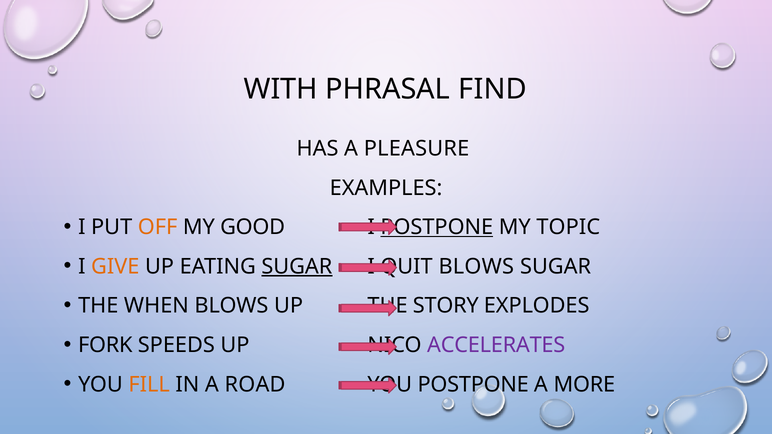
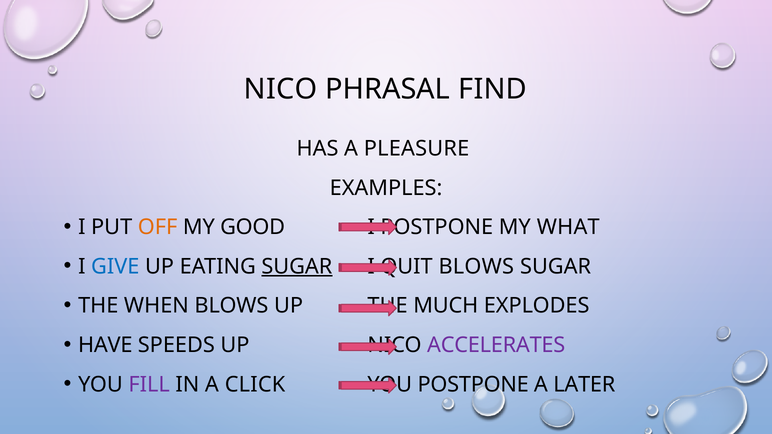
WITH: WITH -> NICO (281, 89)
POSTPONE underline: present -> none (437, 227)
TOPIC: TOPIC -> WHAT (568, 227)
GIVE colour: orange -> blue (115, 267)
STORY: STORY -> MUCH (446, 306)
FORK: FORK -> HAVE (105, 345)
FILL colour: orange -> purple (149, 385)
ROAD: ROAD -> CLICK (255, 385)
MORE: MORE -> LATER (584, 385)
